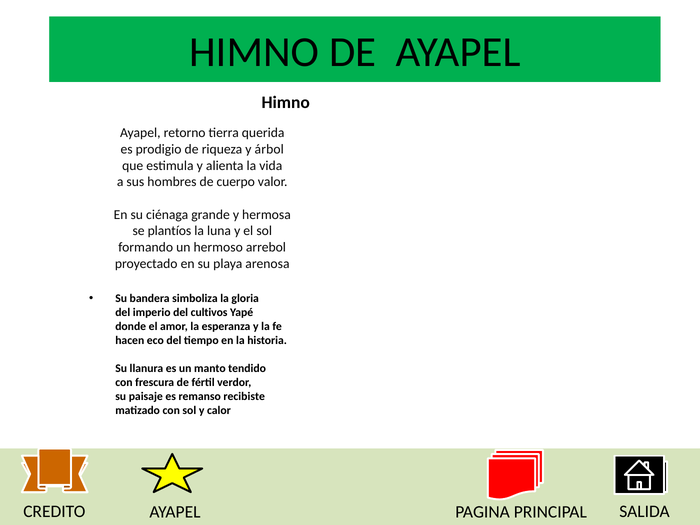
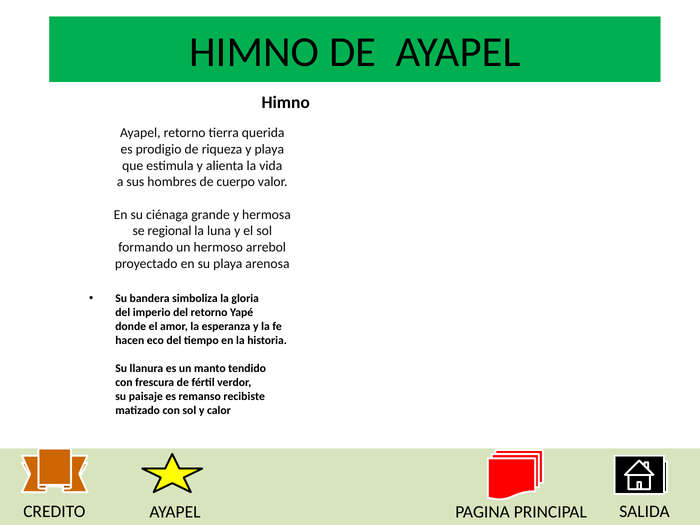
y árbol: árbol -> playa (269, 149)
plantíos: plantíos -> regional (169, 231)
del cultivos: cultivos -> retorno (209, 312)
